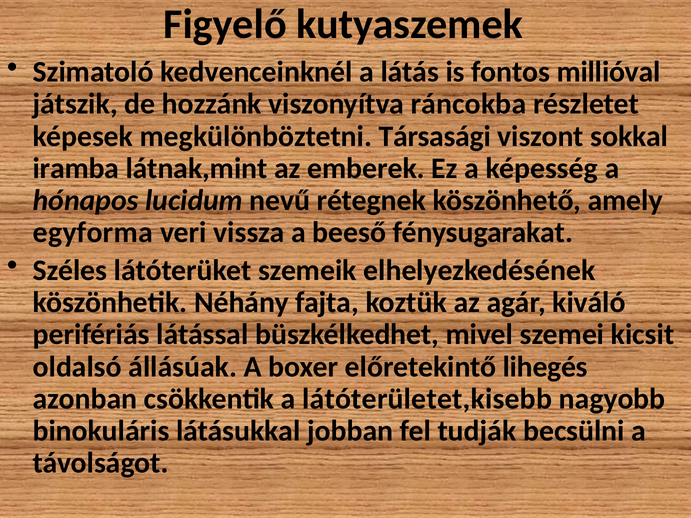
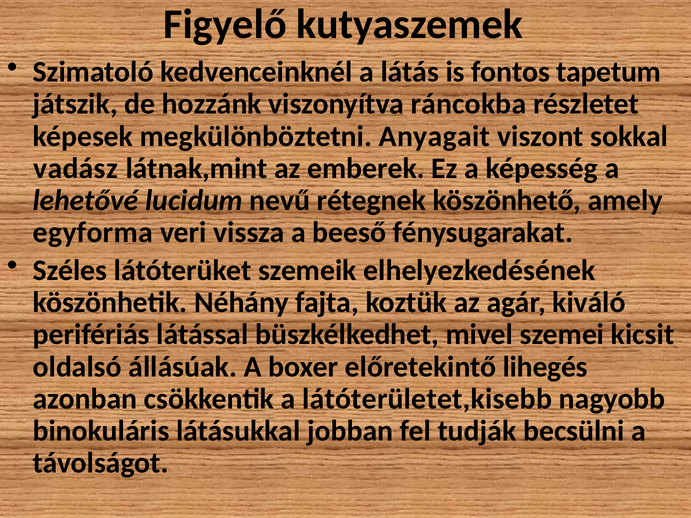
millióval: millióval -> tapetum (609, 72)
Társasági: Társasági -> Anyagait (435, 136)
iramba: iramba -> vadász (76, 168)
hónapos: hónapos -> lehetővé (86, 201)
